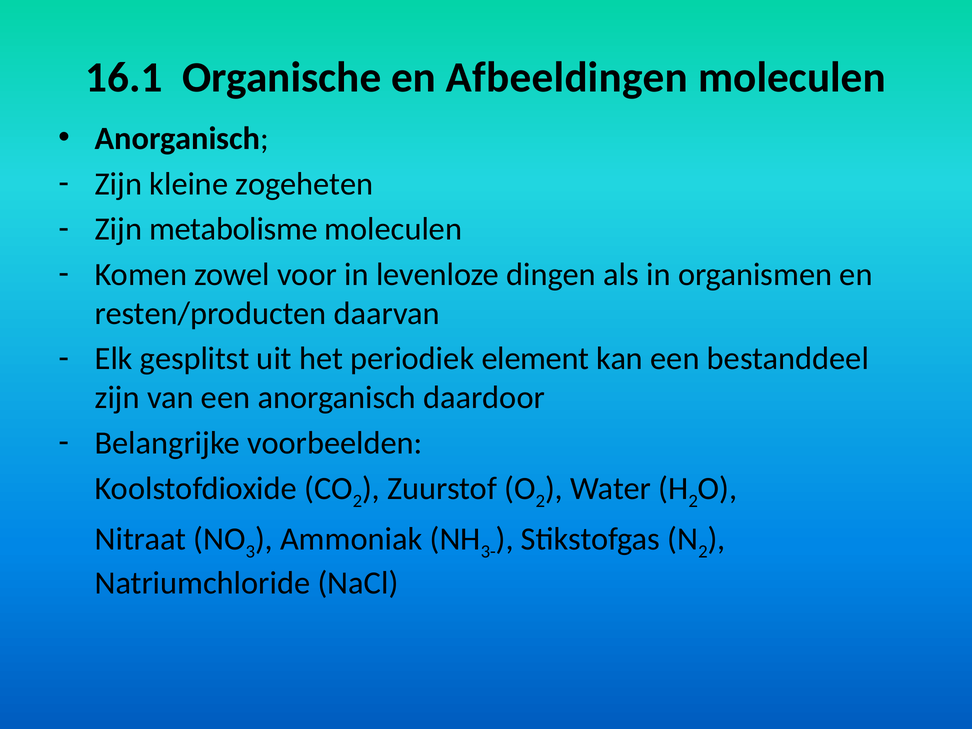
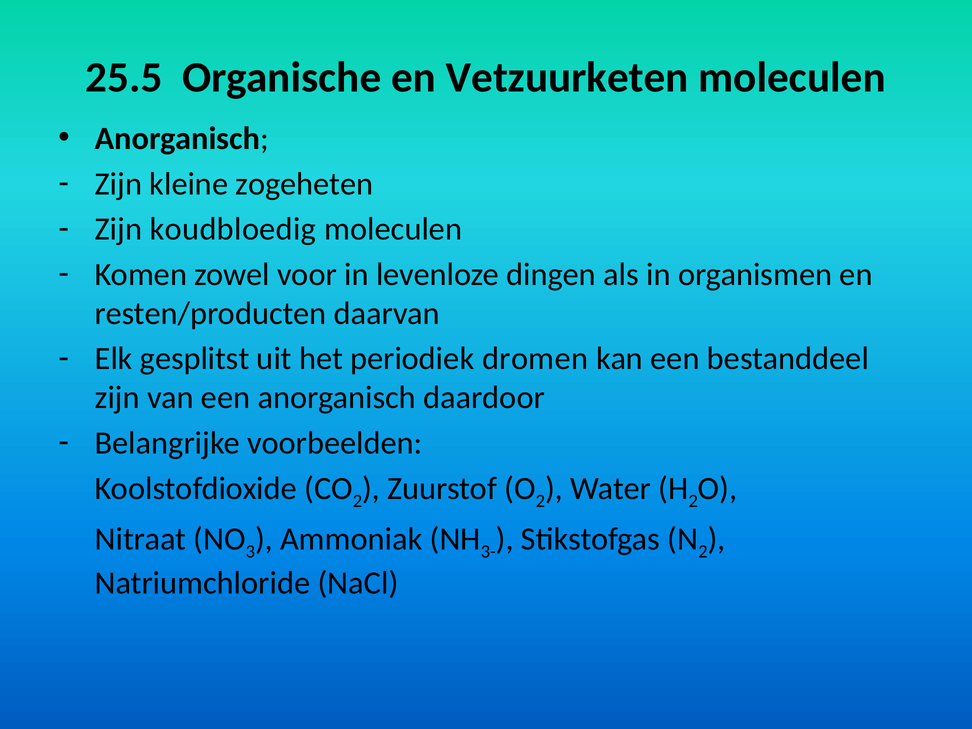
16.1: 16.1 -> 25.5 (124, 77)
Afbeeldingen: Afbeeldingen -> Vetzuurketen (567, 77)
metabolisme: metabolisme -> koudbloedig (233, 229)
element: element -> dromen (535, 359)
